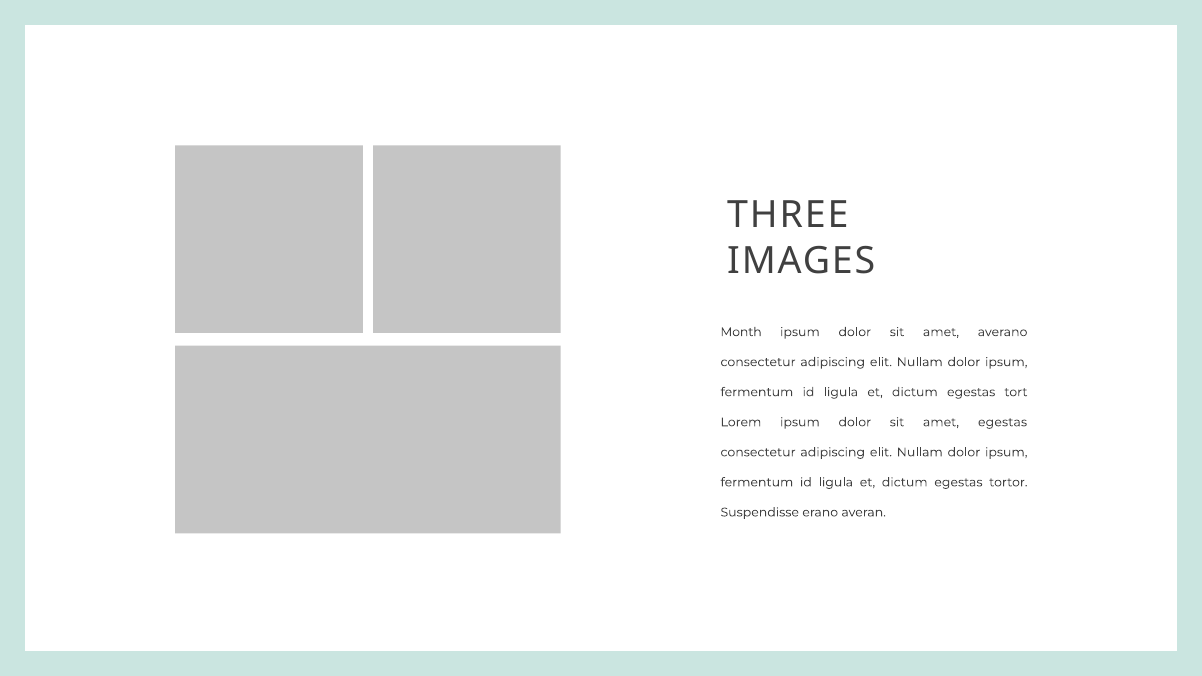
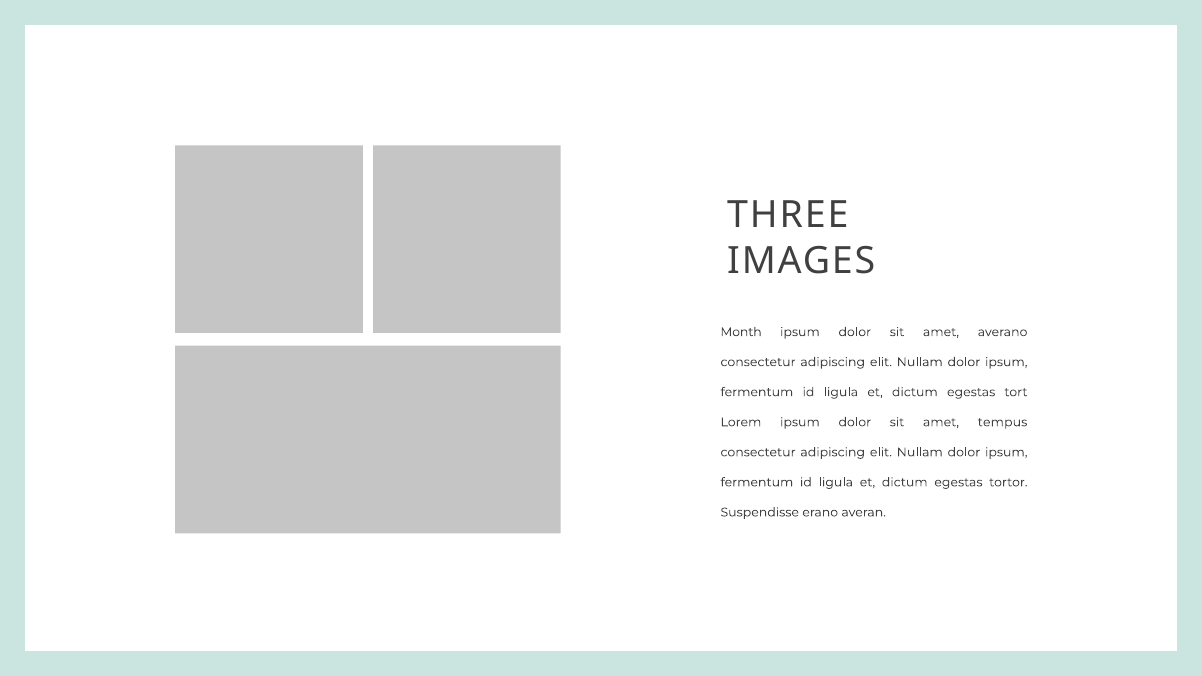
amet egestas: egestas -> tempus (1003, 422)
